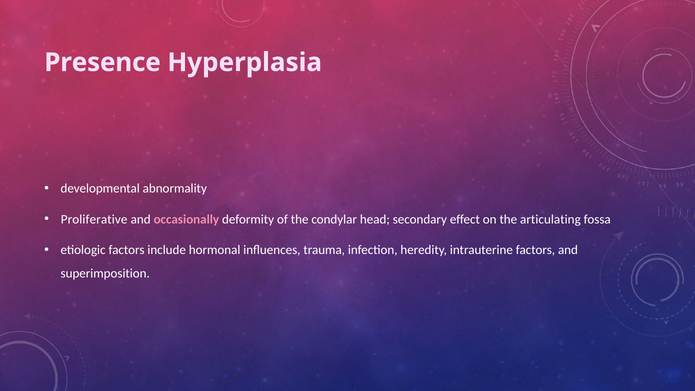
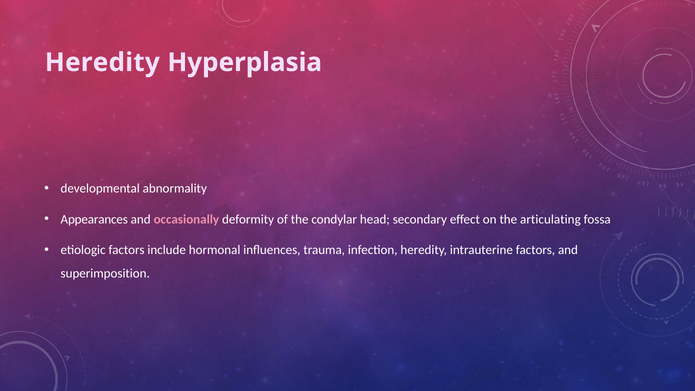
Presence: Presence -> Heredity (102, 62)
Proliferative: Proliferative -> Appearances (94, 219)
